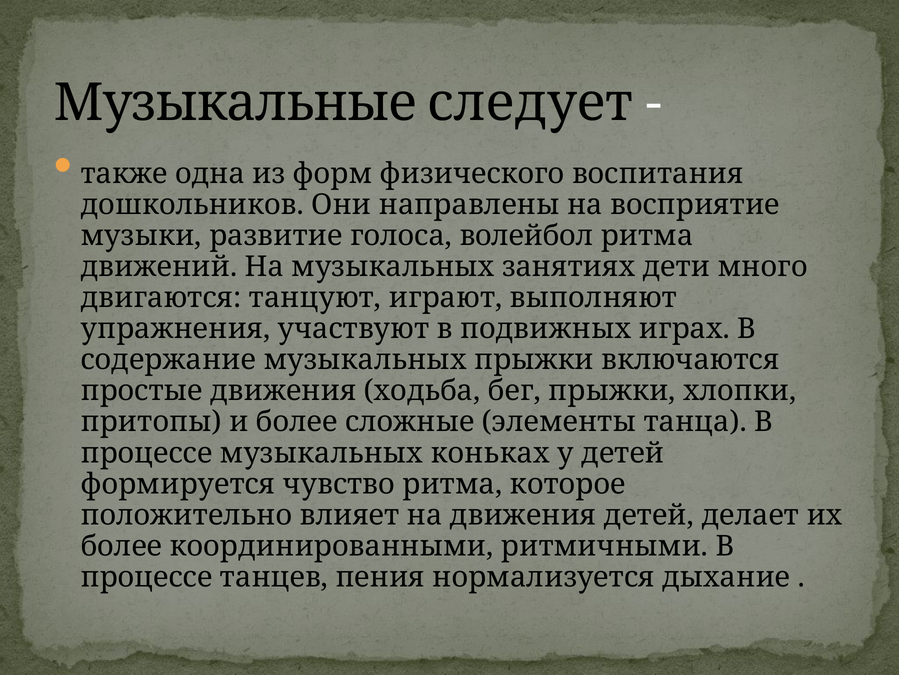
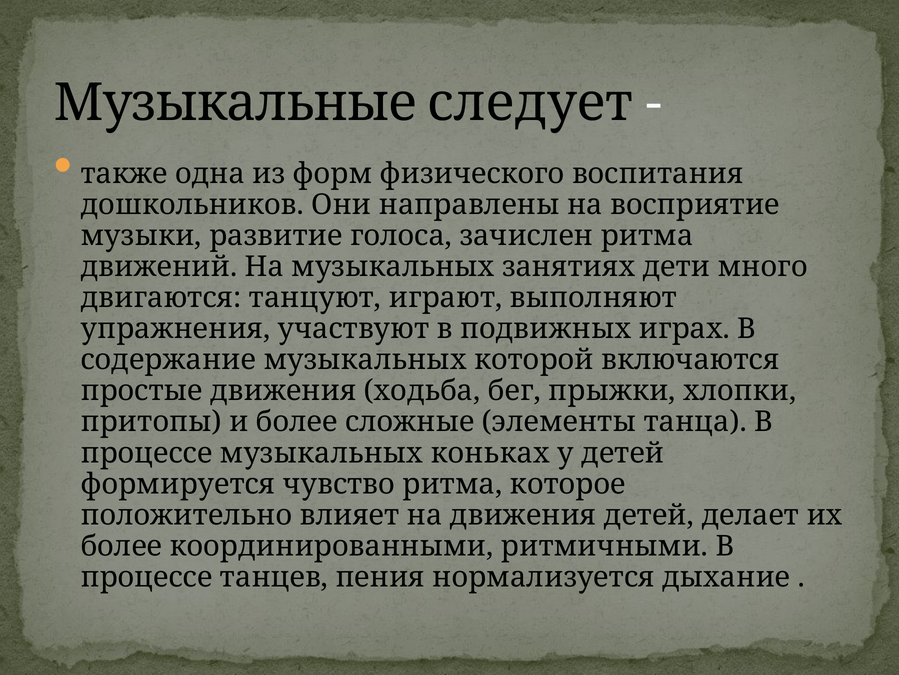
волейбол: волейбол -> зачислен (526, 235)
музыкальных прыжки: прыжки -> которой (534, 360)
